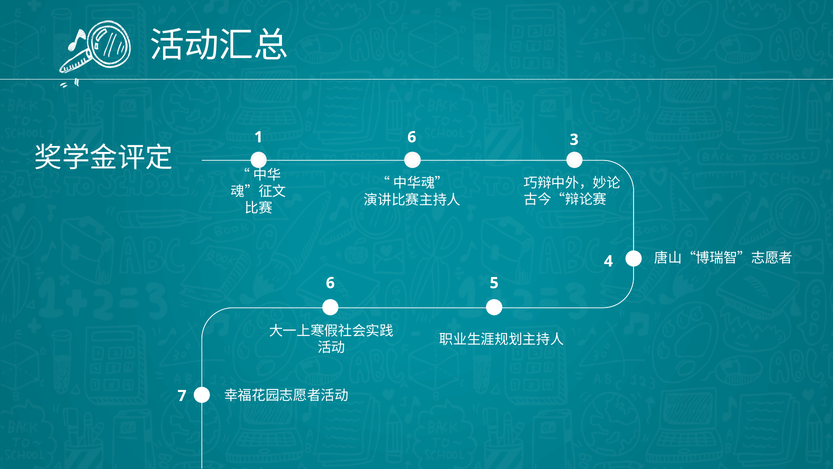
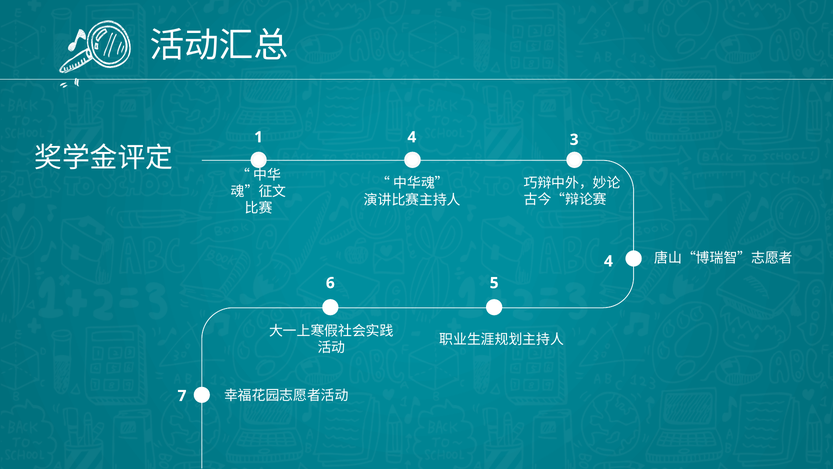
1 6: 6 -> 4 (412, 137)
